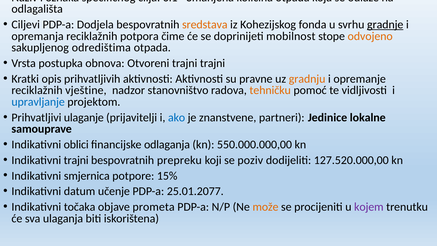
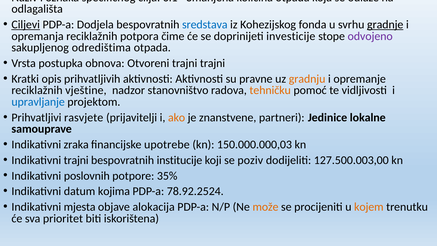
Ciljevi underline: none -> present (26, 25)
sredstava colour: orange -> blue (205, 25)
mobilnost: mobilnost -> investicije (291, 36)
odvojeno colour: orange -> purple (370, 36)
ulaganje: ulaganje -> rasvjete (84, 117)
ako colour: blue -> orange (177, 117)
oblici: oblici -> zraka (76, 144)
odlaganja: odlaganja -> upotrebe (167, 144)
550.000.000,00: 550.000.000,00 -> 150.000.000,03 (255, 144)
prepreku: prepreku -> institucije (179, 160)
127.520.000,00: 127.520.000,00 -> 127.500.003,00 (351, 160)
smjernica: smjernica -> poslovnih (87, 176)
15%: 15% -> 35% (167, 176)
učenje: učenje -> kojima (114, 191)
25.01.2077: 25.01.2077 -> 78.92.2524 (195, 191)
točaka: točaka -> mjesta (80, 207)
prometa: prometa -> alokacija (154, 207)
kojem colour: purple -> orange (369, 207)
ulaganja: ulaganja -> prioritet (63, 218)
